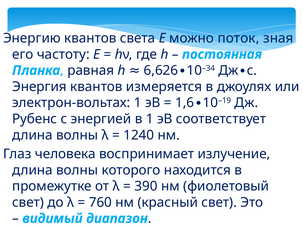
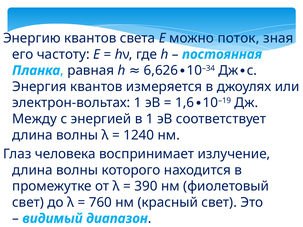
Рубенс: Рубенс -> Между (35, 119)
